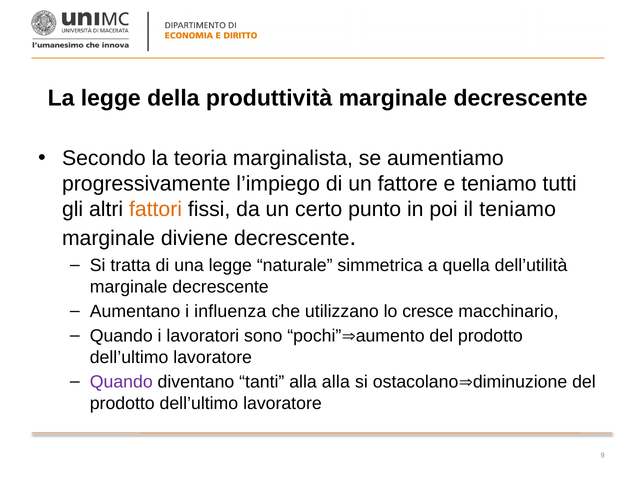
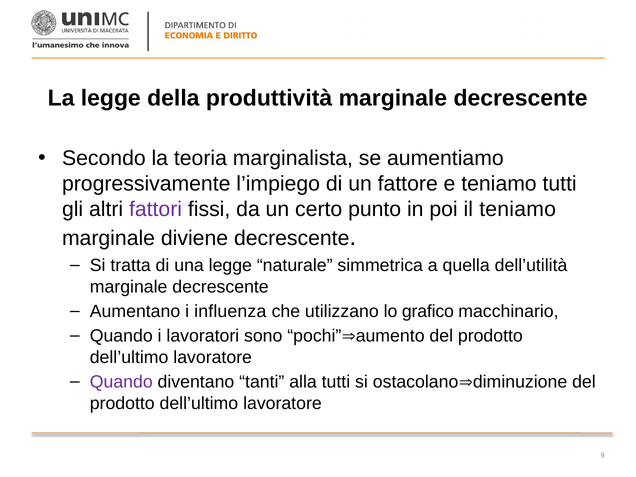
fattori colour: orange -> purple (156, 209)
cresce: cresce -> grafico (428, 311)
alla alla: alla -> tutti (336, 382)
